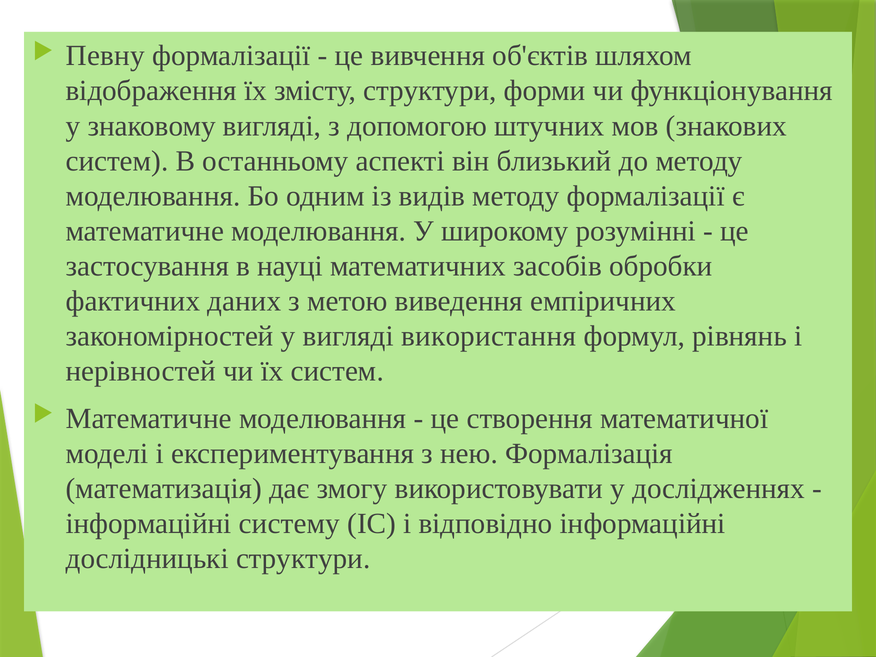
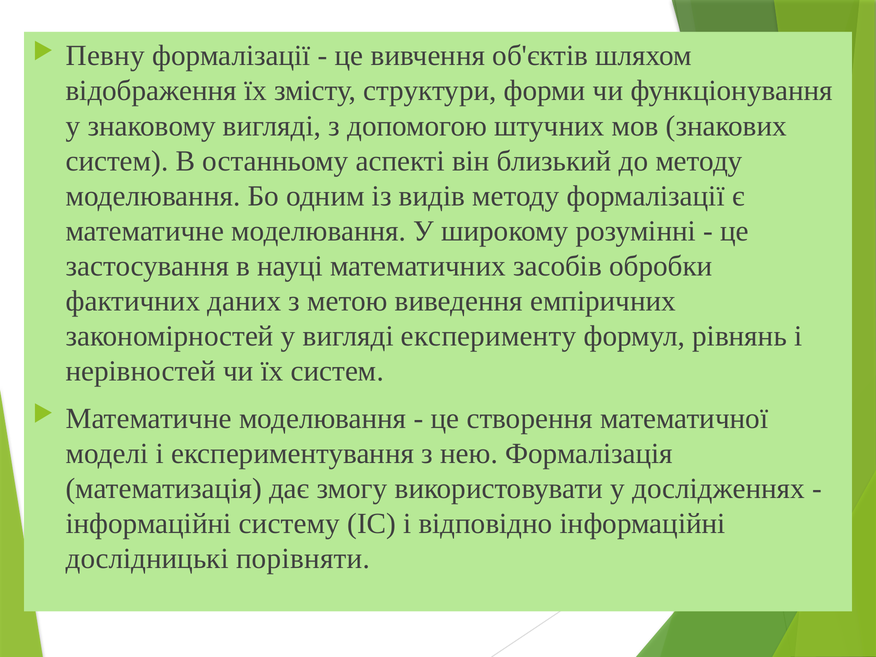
використання: використання -> експерименту (489, 336)
дослідницькі структури: структури -> порівняти (303, 559)
